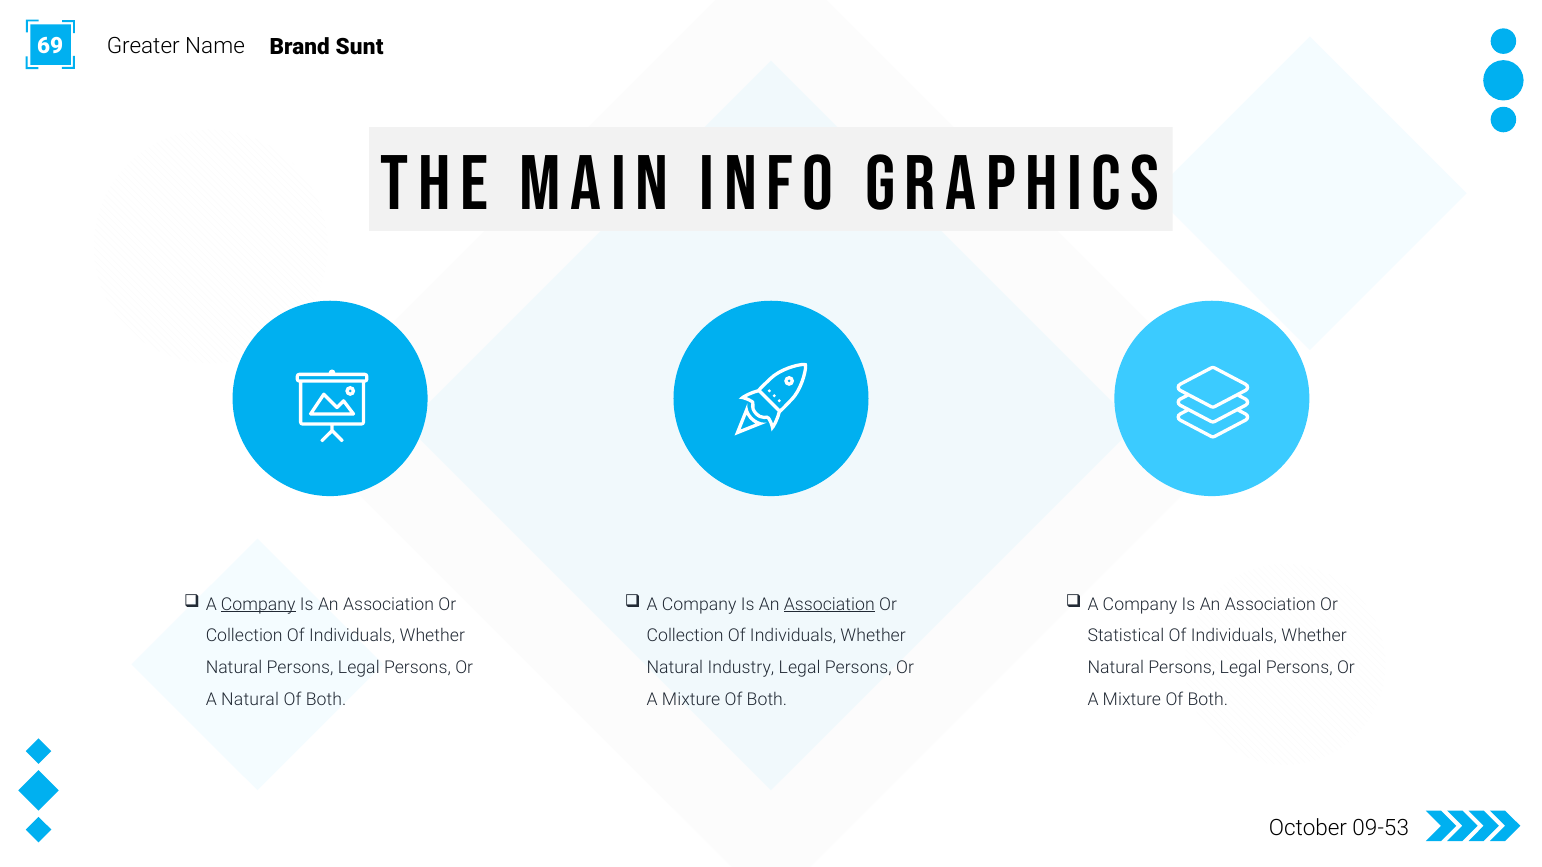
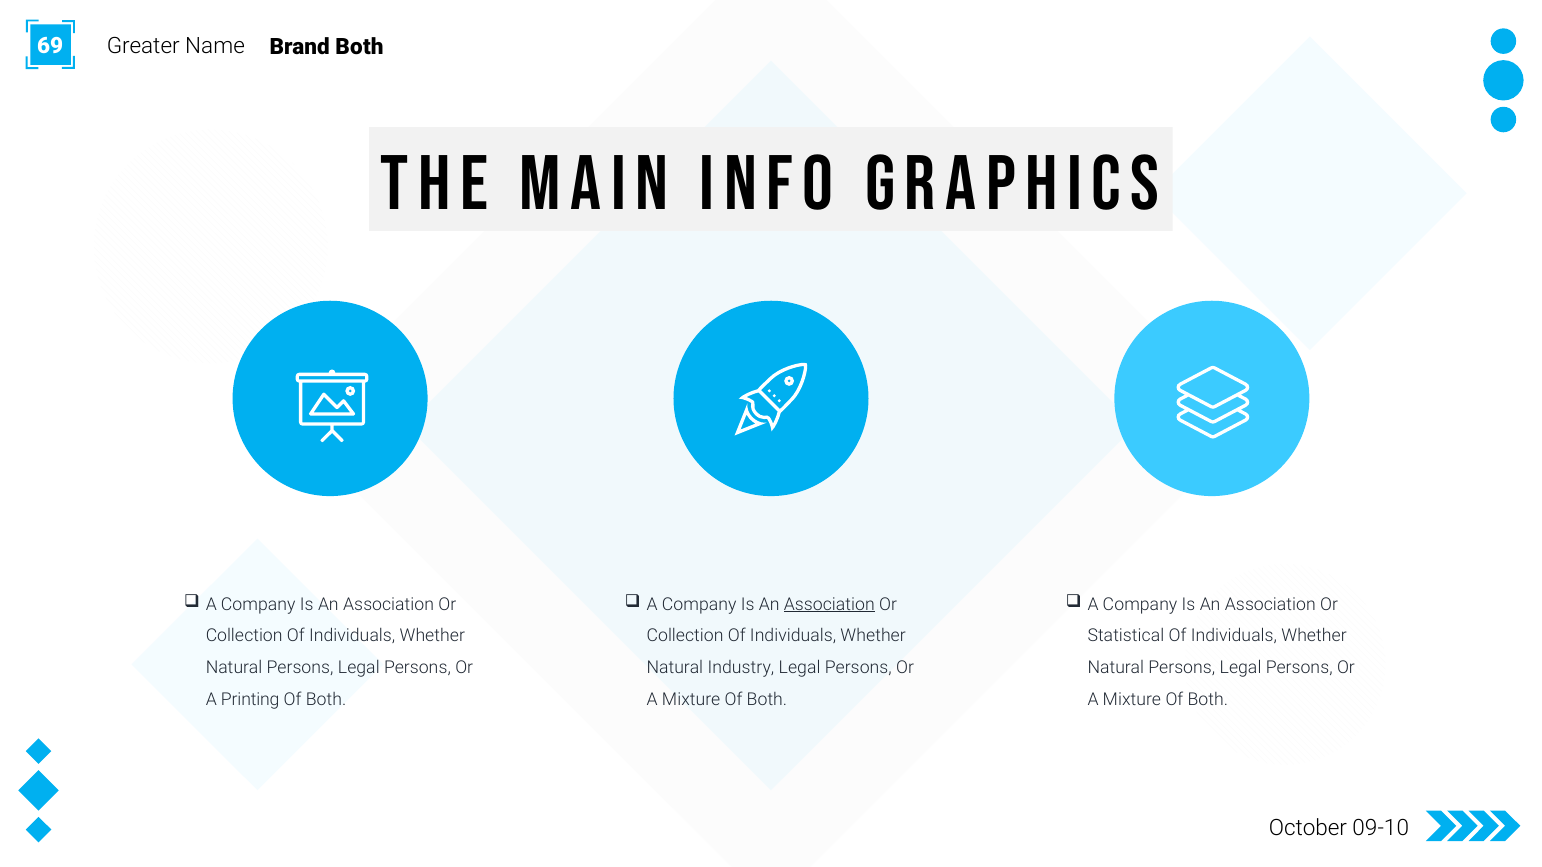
Brand Sunt: Sunt -> Both (360, 47)
Company underline: present -> none (258, 605)
A Natural: Natural -> Printing (250, 700)
09-53: 09-53 -> 09-10 (1381, 828)
